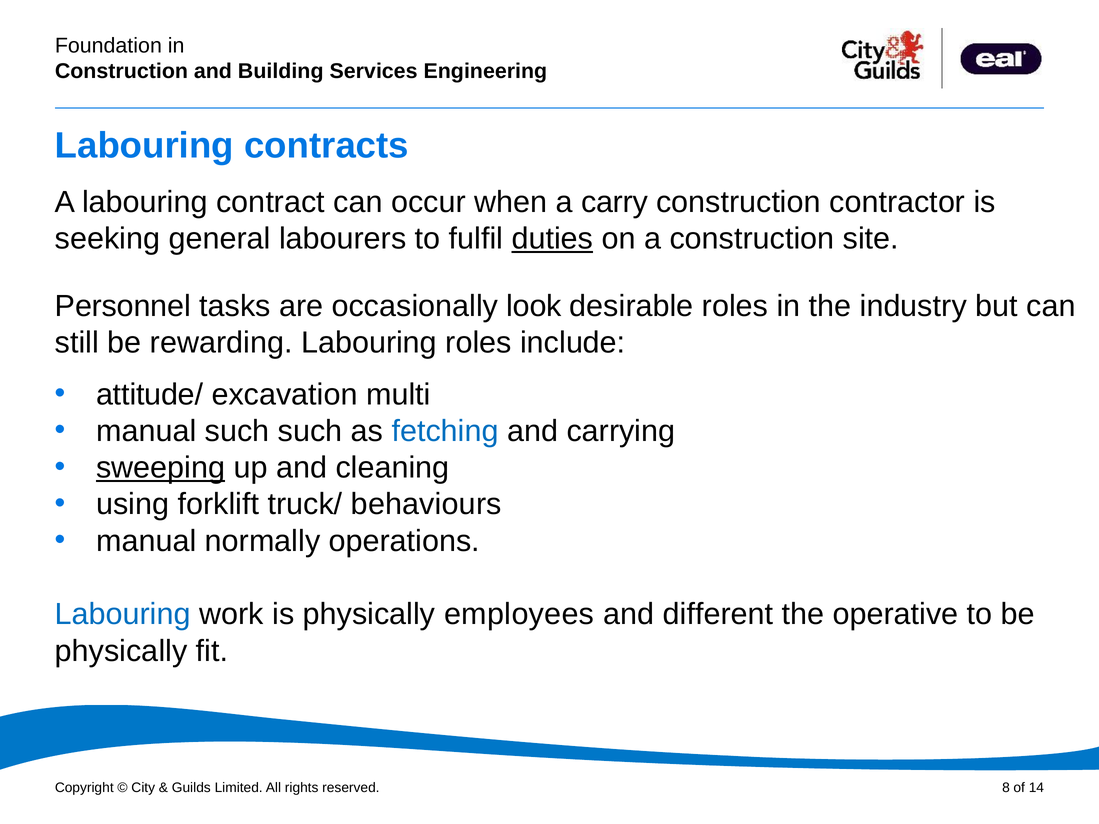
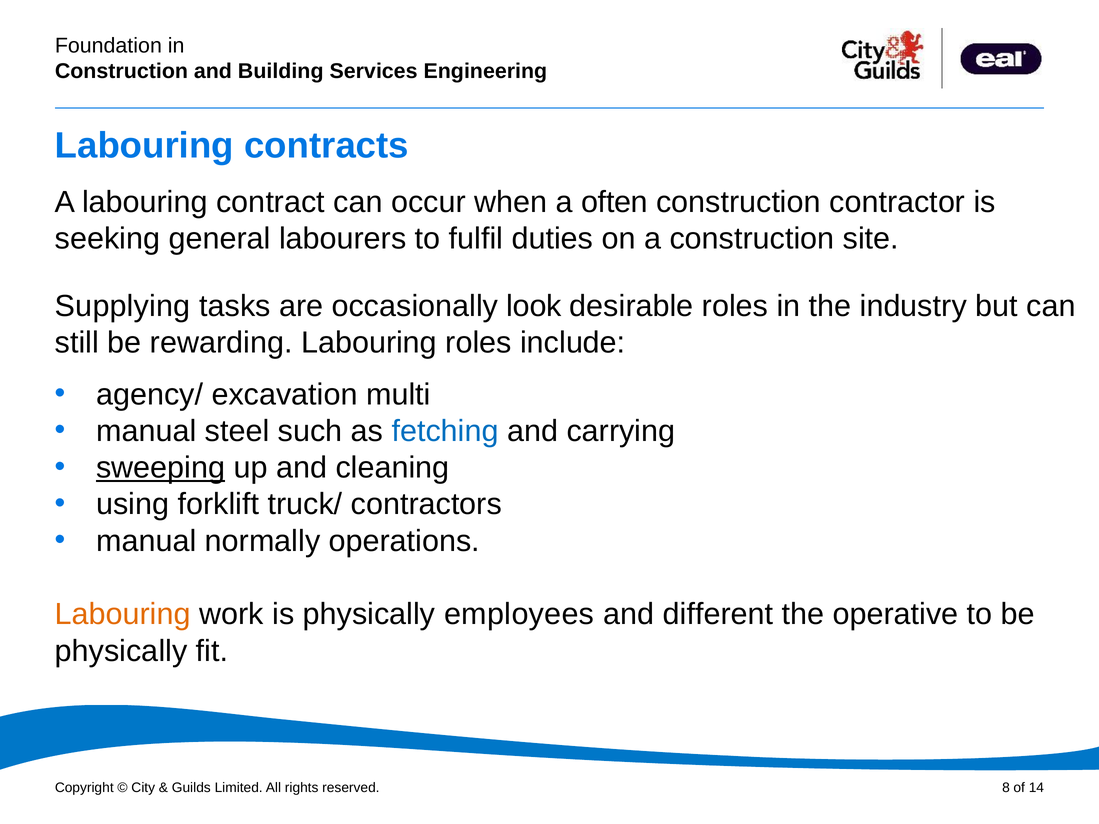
carry: carry -> often (615, 202)
duties underline: present -> none (552, 239)
Personnel: Personnel -> Supplying (123, 306)
attitude/: attitude/ -> agency/ (150, 395)
manual such: such -> steel (237, 431)
behaviours: behaviours -> contractors (426, 505)
Labouring colour: blue -> orange (123, 614)
